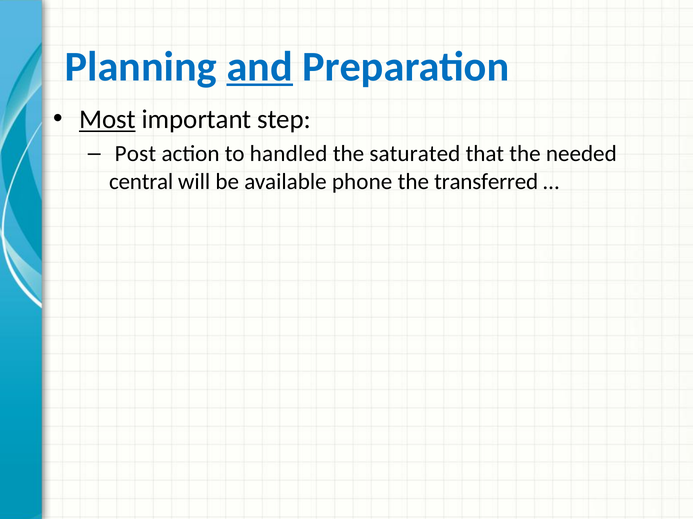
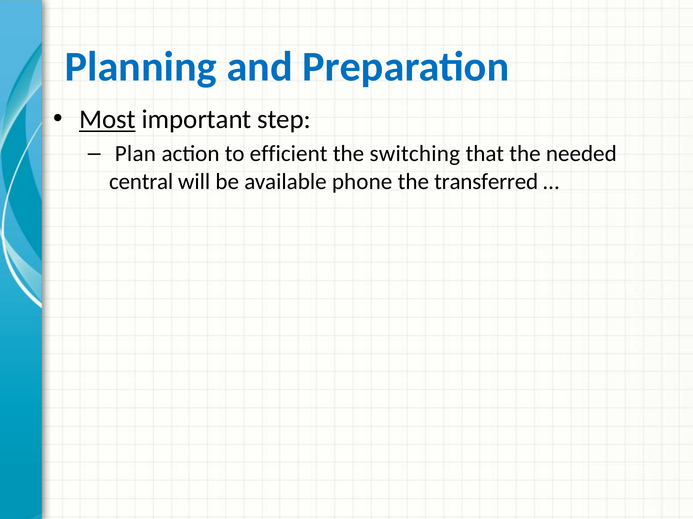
and underline: present -> none (260, 67)
Post: Post -> Plan (135, 154)
handled: handled -> efficient (289, 154)
saturated: saturated -> switching (415, 154)
